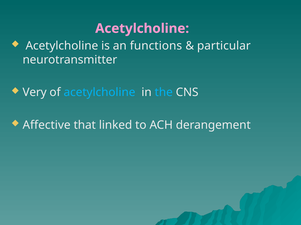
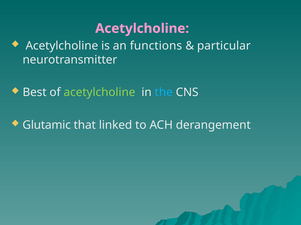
Very: Very -> Best (35, 93)
acetylcholine colour: light blue -> light green (99, 93)
Affective: Affective -> Glutamic (47, 125)
